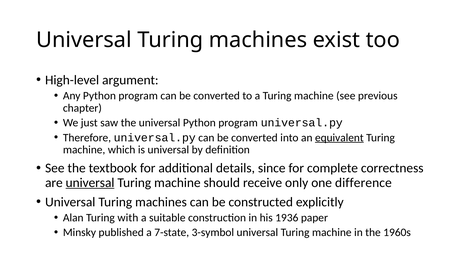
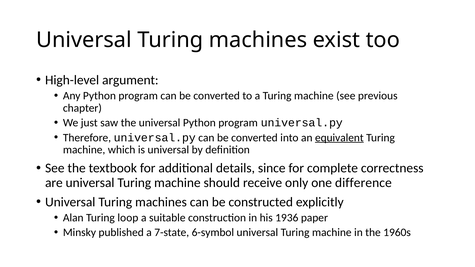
universal underline: present -> none (90, 183)
with: with -> loop (128, 218)
3-symbol: 3-symbol -> 6-symbol (213, 233)
